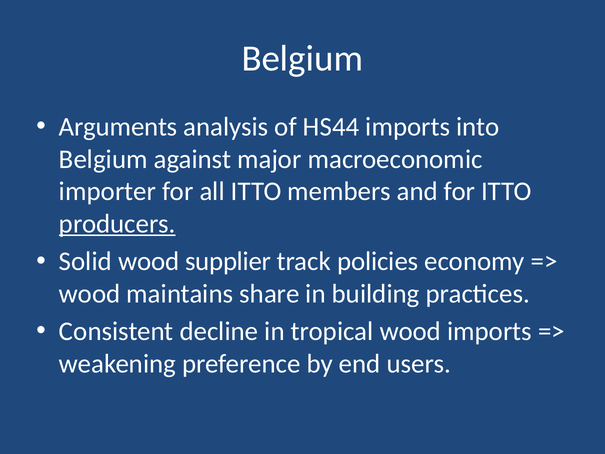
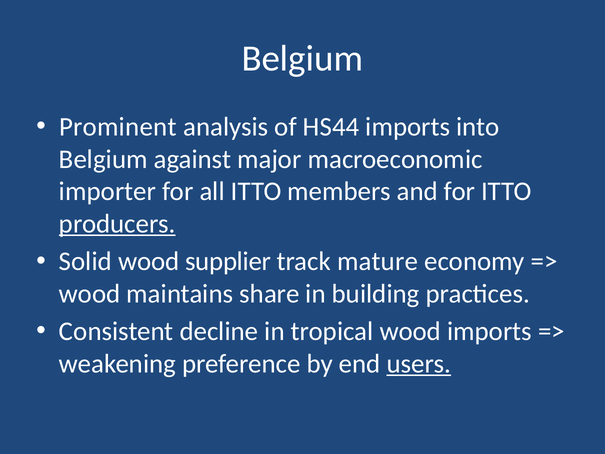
Arguments: Arguments -> Prominent (118, 127)
policies: policies -> mature (378, 261)
users underline: none -> present (419, 364)
